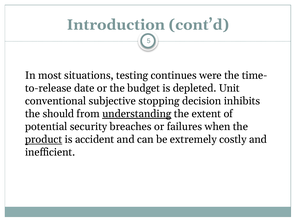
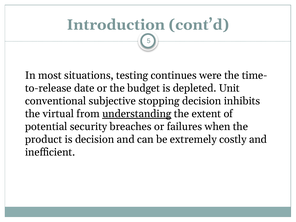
should: should -> virtual (58, 114)
product underline: present -> none (44, 139)
is accident: accident -> decision (95, 139)
